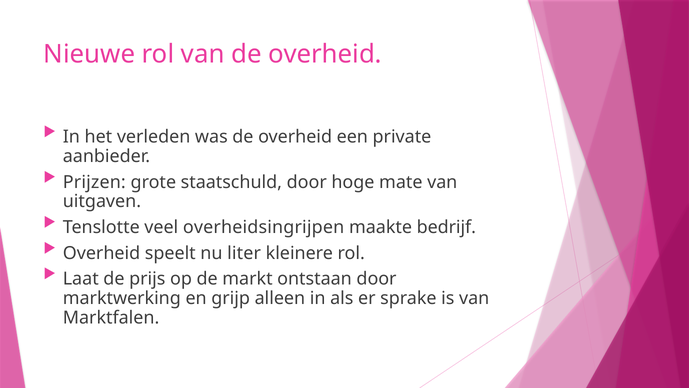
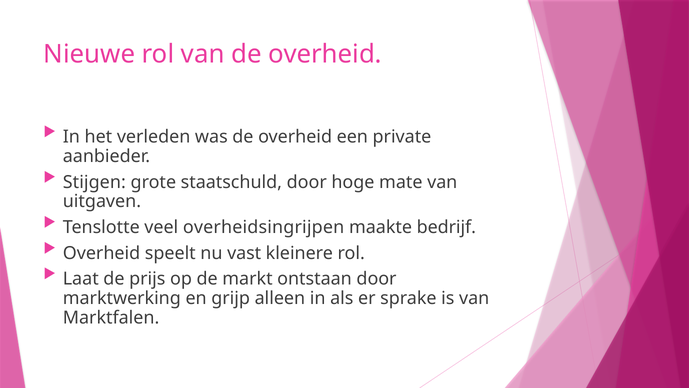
Prijzen: Prijzen -> Stijgen (94, 182)
liter: liter -> vast (244, 253)
